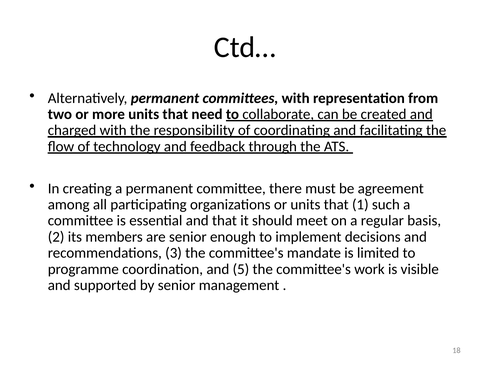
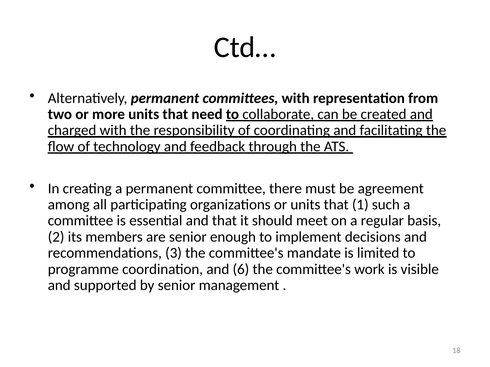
5: 5 -> 6 (241, 270)
